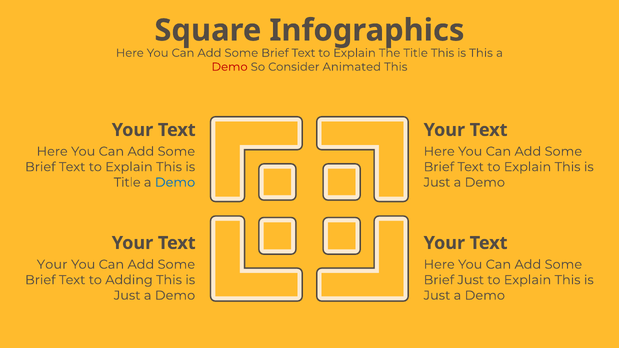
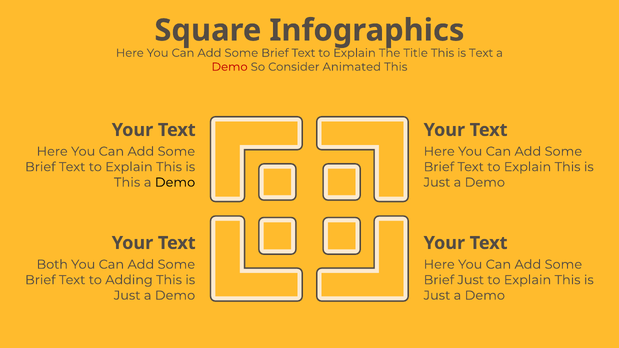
This: This -> Text (481, 53)
Title: Title -> This (127, 182)
Demo colour: blue -> black (175, 182)
Your: Your -> Both (52, 265)
